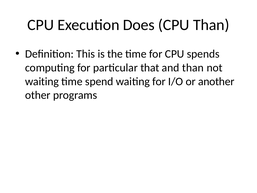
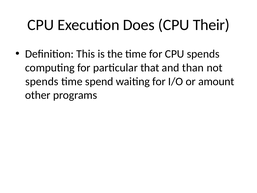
CPU Than: Than -> Their (211, 25)
waiting: waiting -> spends (42, 81)
another: another -> amount (216, 81)
